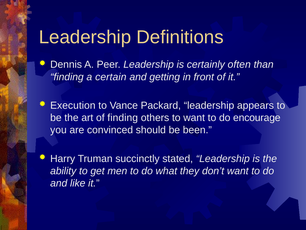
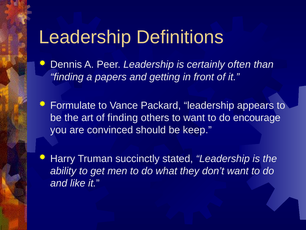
certain: certain -> papers (111, 77)
Execution: Execution -> Formulate (73, 105)
been: been -> keep (197, 130)
